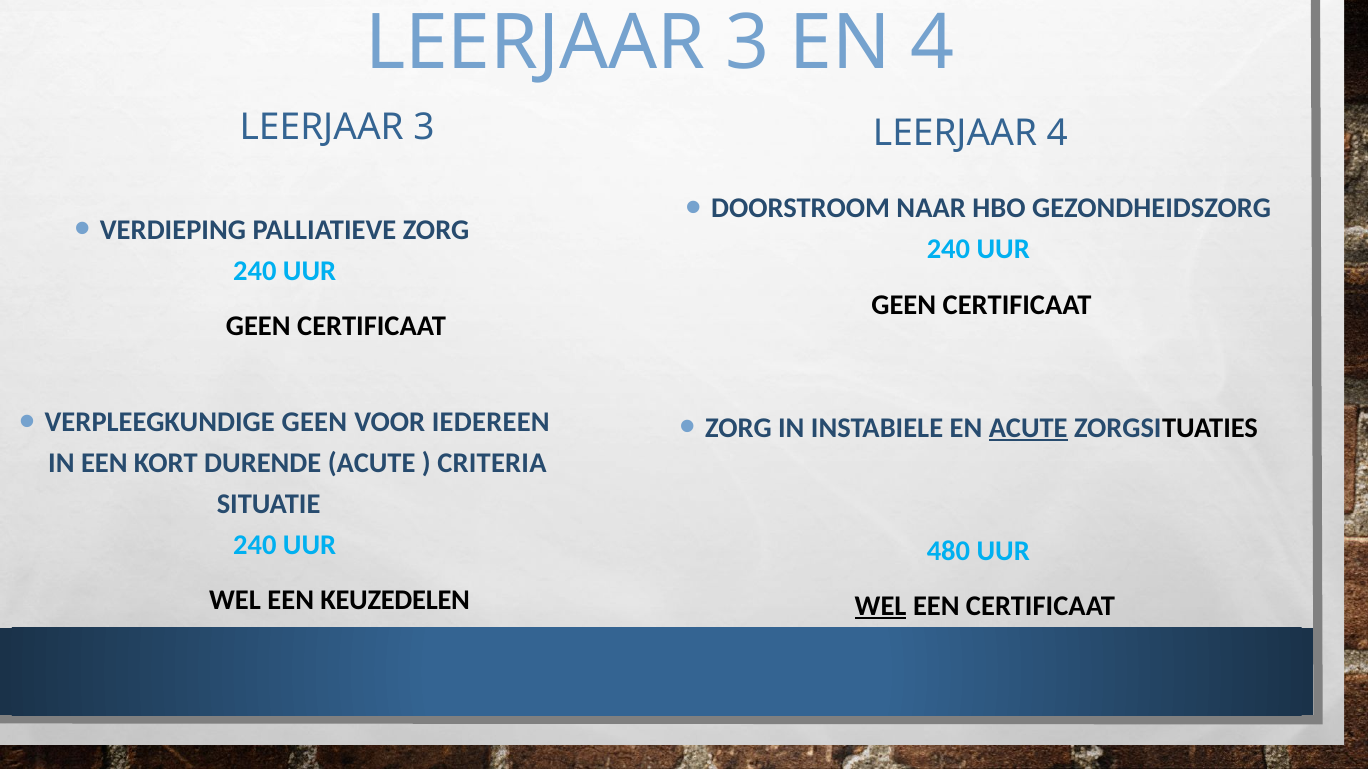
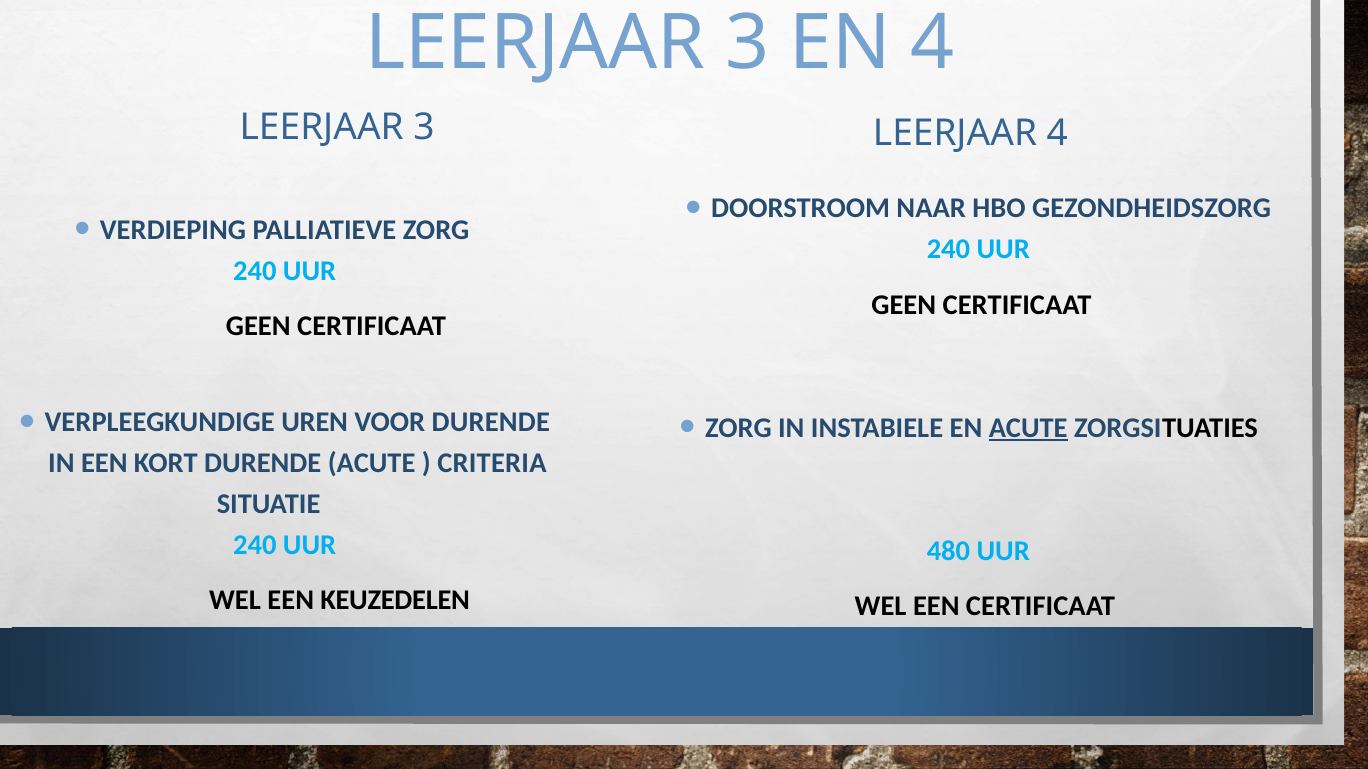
VERPLEEGKUNDIGE GEEN: GEEN -> UREN (315, 423)
VOOR IEDEREEN: IEDEREEN -> DURENDE (491, 423)
WEL underline: present -> none (881, 606)
